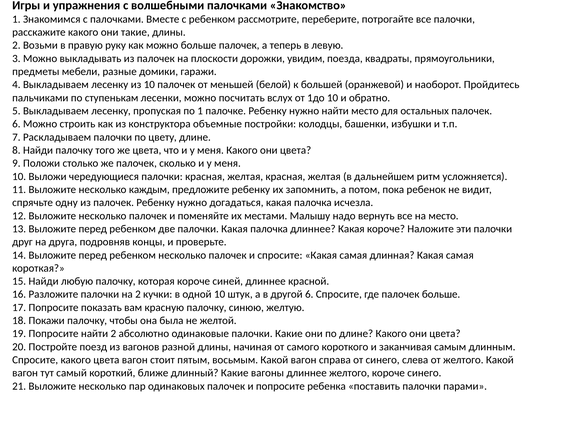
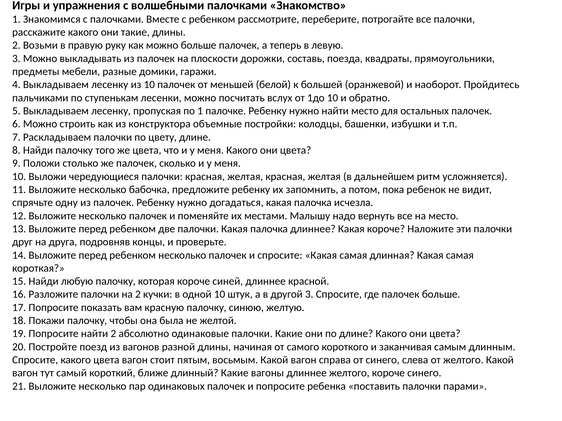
увидим: увидим -> составь (306, 59)
каждым: каждым -> бабочка (149, 190)
другой 6: 6 -> 3 (309, 295)
